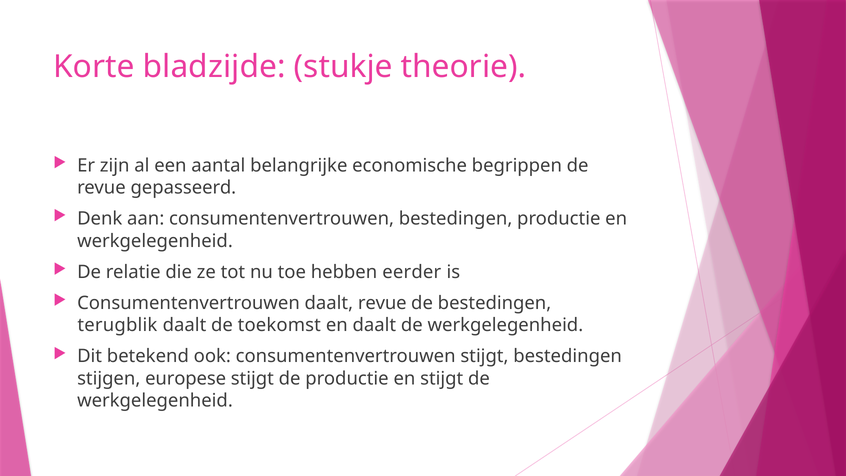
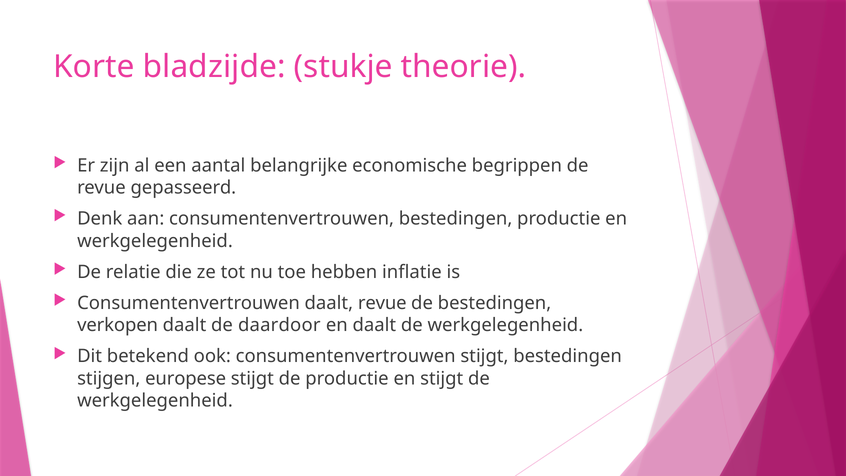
eerder: eerder -> inflatie (412, 272)
terugblik: terugblik -> verkopen (118, 325)
toekomst: toekomst -> daardoor (279, 325)
